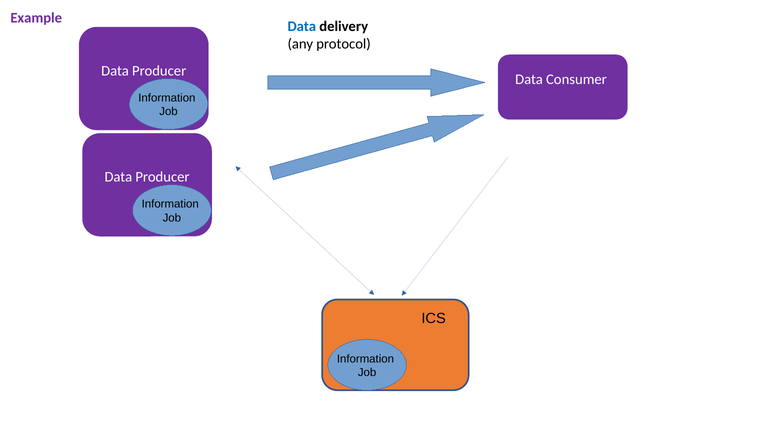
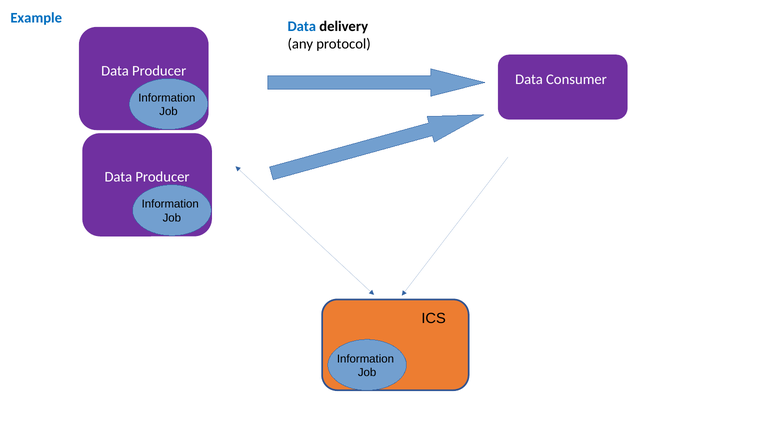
Example colour: purple -> blue (36, 18)
